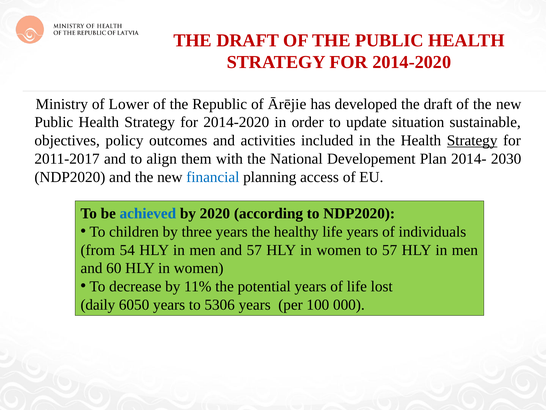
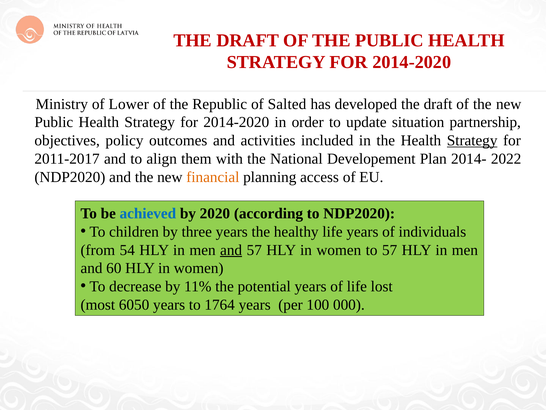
Ārējie: Ārējie -> Salted (287, 104)
sustainable: sustainable -> partnership (485, 122)
2030: 2030 -> 2022 (506, 159)
financial colour: blue -> orange (213, 177)
and underline: none -> present (231, 250)
daily: daily -> most (98, 304)
5306: 5306 -> 1764 (220, 304)
